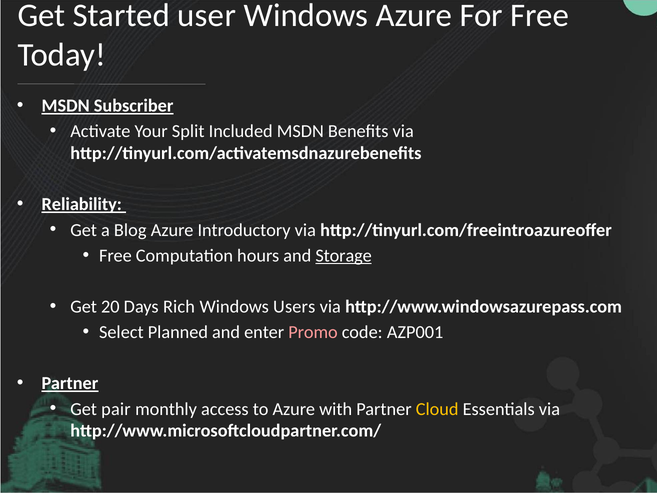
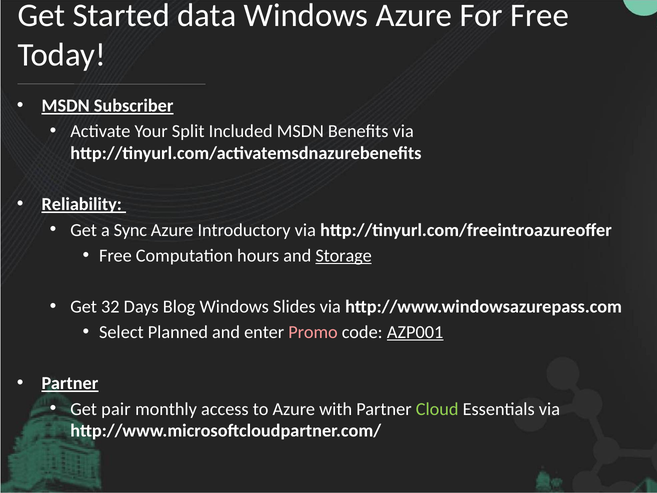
user: user -> data (207, 15)
Blog: Blog -> Sync (130, 230)
20: 20 -> 32 (110, 307)
Rich: Rich -> Blog (179, 307)
Users: Users -> Slides (294, 307)
AZP001 underline: none -> present (415, 332)
Cloud colour: yellow -> light green (437, 409)
